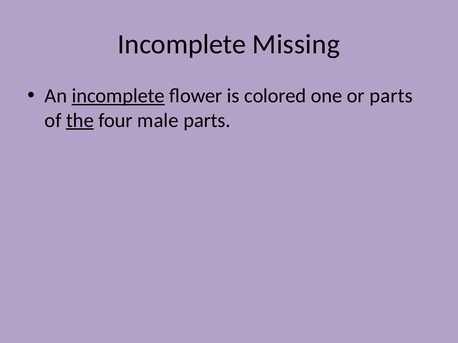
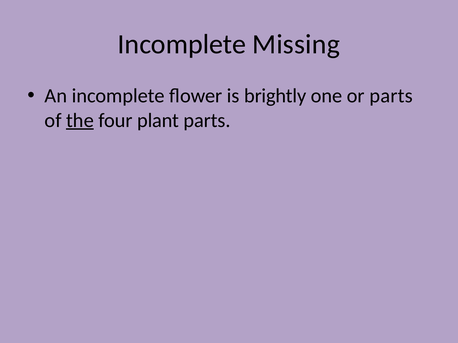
incomplete underline: present -> none (118, 96)
colored: colored -> brightly (275, 96)
male: male -> plant (158, 121)
